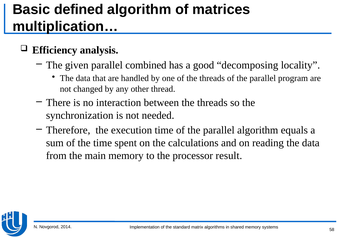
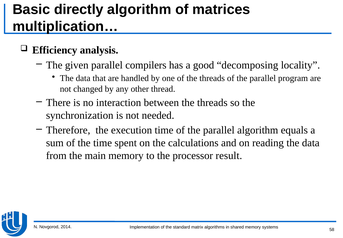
defined: defined -> directly (79, 9)
combined: combined -> compilers (146, 65)
